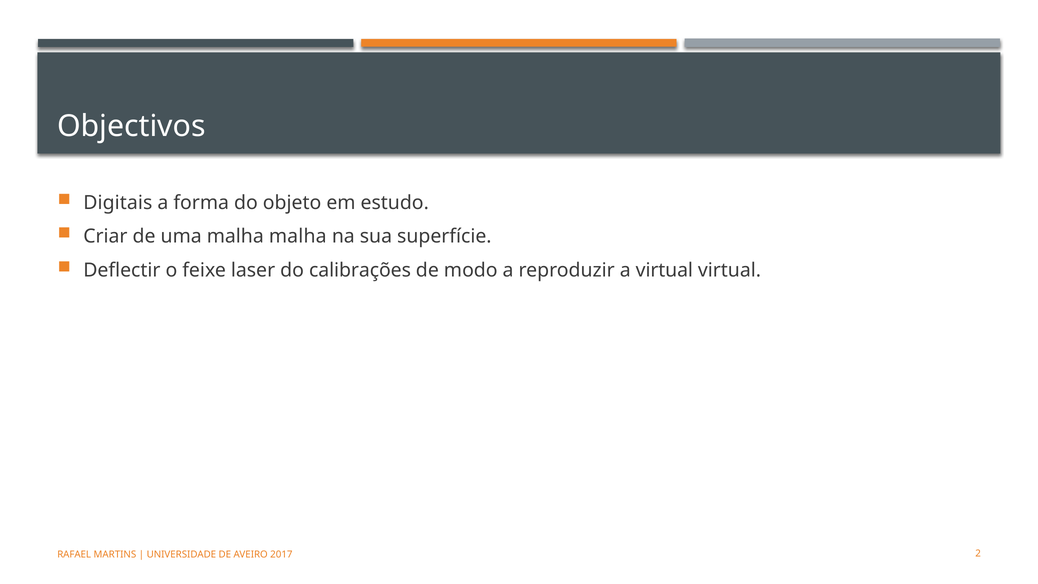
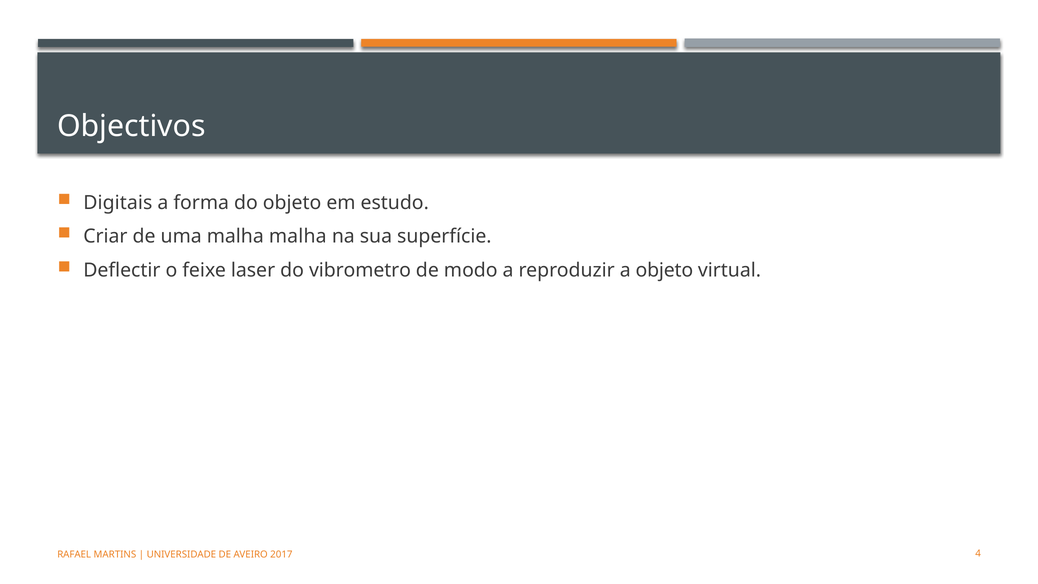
calibrações: calibrações -> vibrometro (360, 270)
a virtual: virtual -> objeto (664, 270)
2: 2 -> 4 (978, 554)
